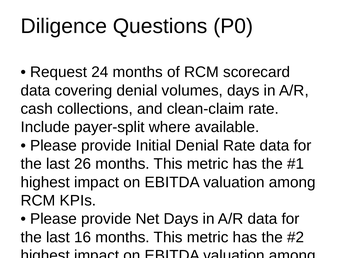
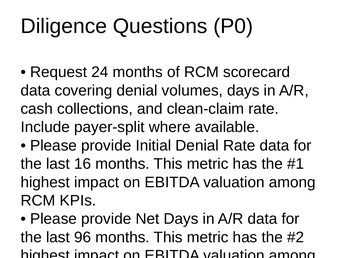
26: 26 -> 16 (83, 164)
16: 16 -> 96 (83, 237)
